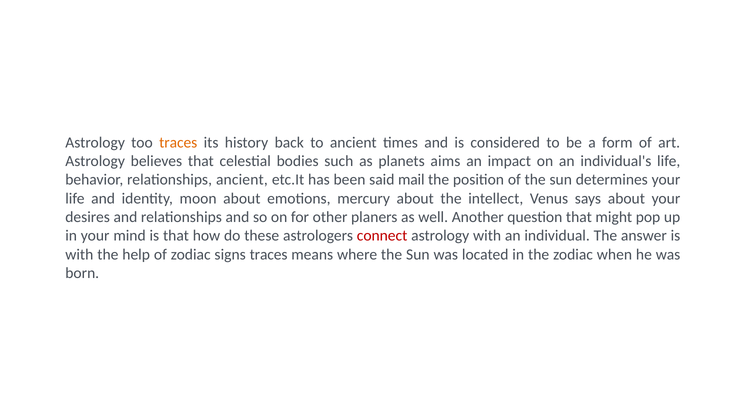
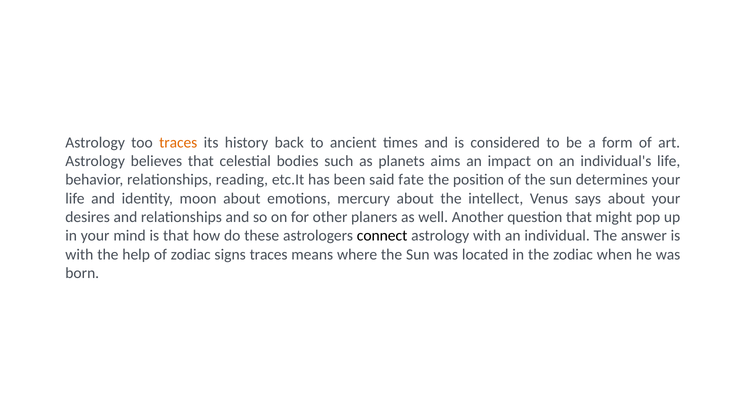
relationships ancient: ancient -> reading (242, 180)
mail: mail -> fate (411, 180)
connect colour: red -> black (382, 236)
